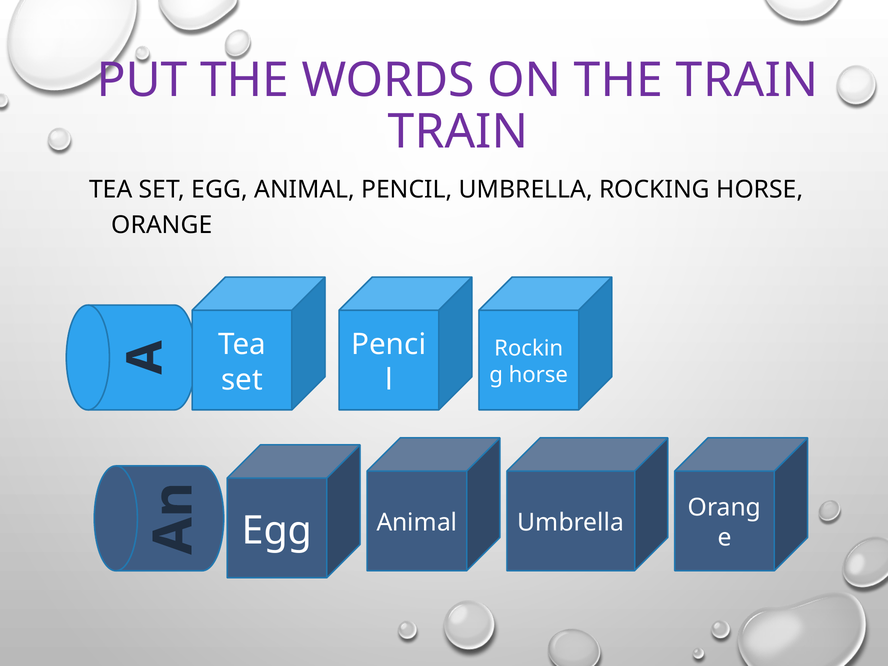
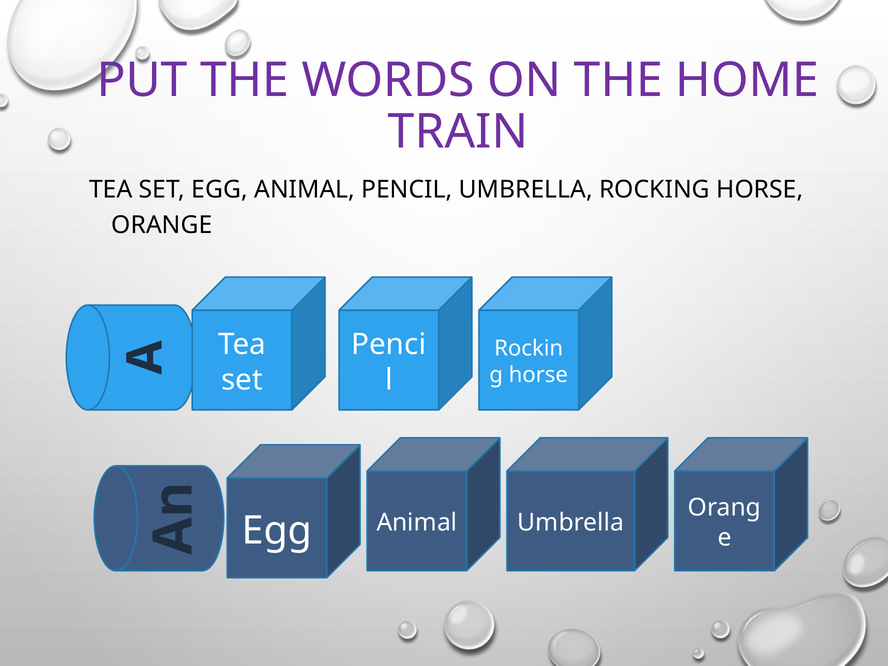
THE TRAIN: TRAIN -> HOME (747, 80)
